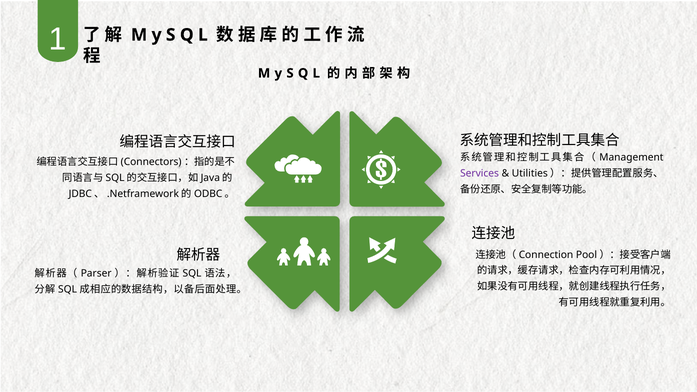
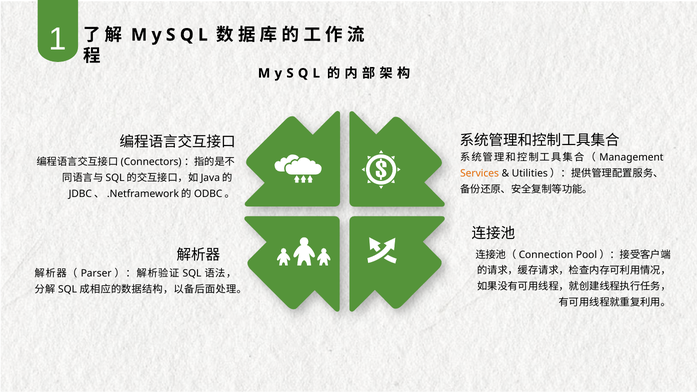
Services colour: purple -> orange (480, 173)
